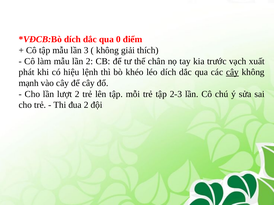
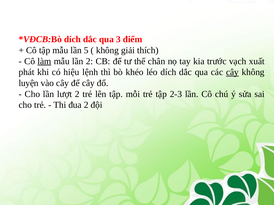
0: 0 -> 3 (118, 39)
3: 3 -> 5 (86, 50)
làm underline: none -> present (44, 61)
mạnh: mạnh -> luyện (29, 83)
